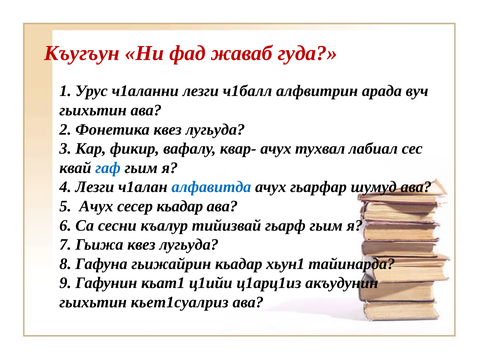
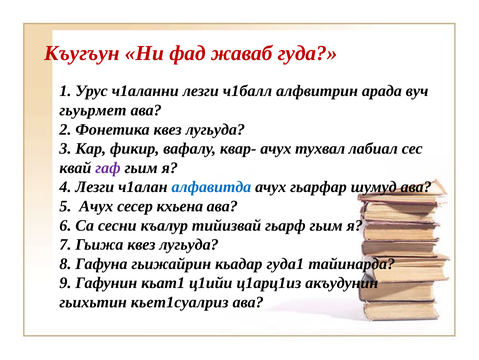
гьихьтин: гьихьтин -> гьуьрмет (93, 110)
гаф colour: blue -> purple (108, 167)
сесер кьадар: кьадар -> кхьена (180, 206)
хьун1: хьун1 -> гуда1 (285, 263)
